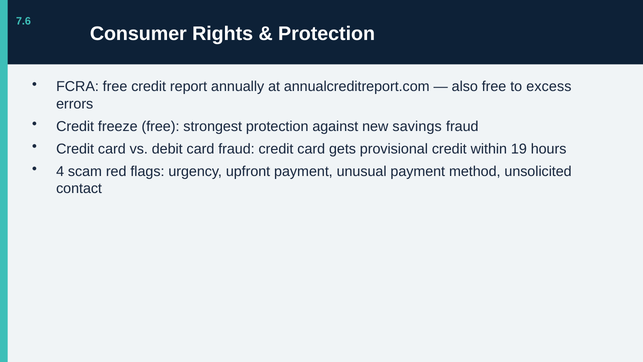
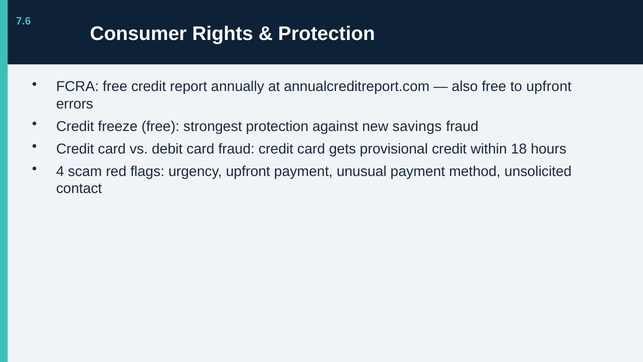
to excess: excess -> upfront (549, 87)
19: 19 -> 18 (519, 149)
